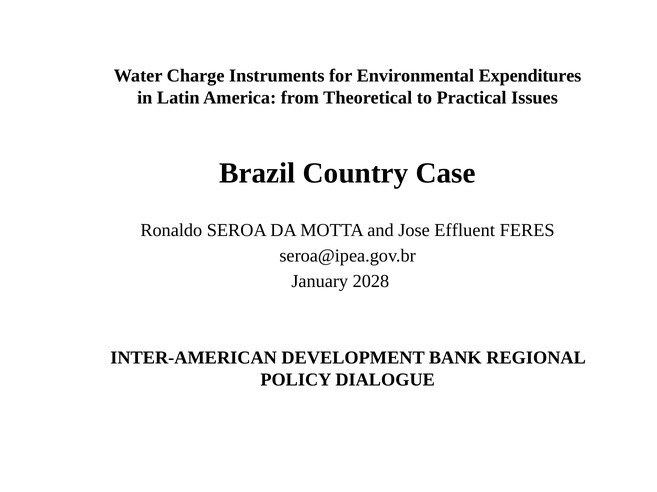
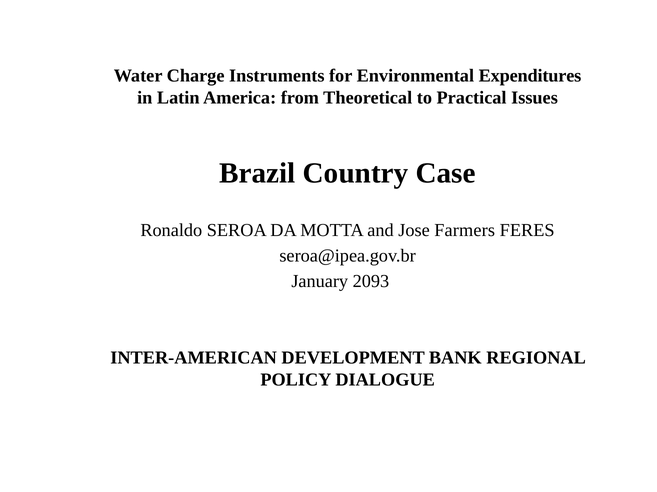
Effluent: Effluent -> Farmers (465, 231)
2028: 2028 -> 2093 (371, 282)
